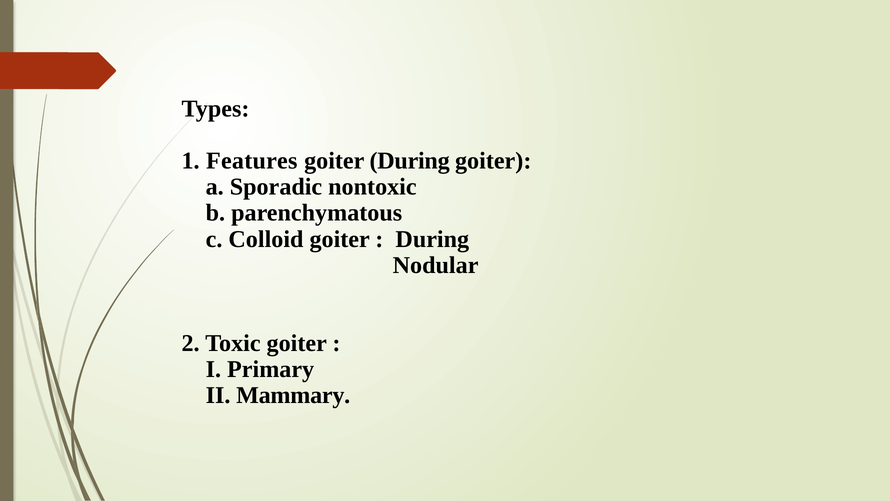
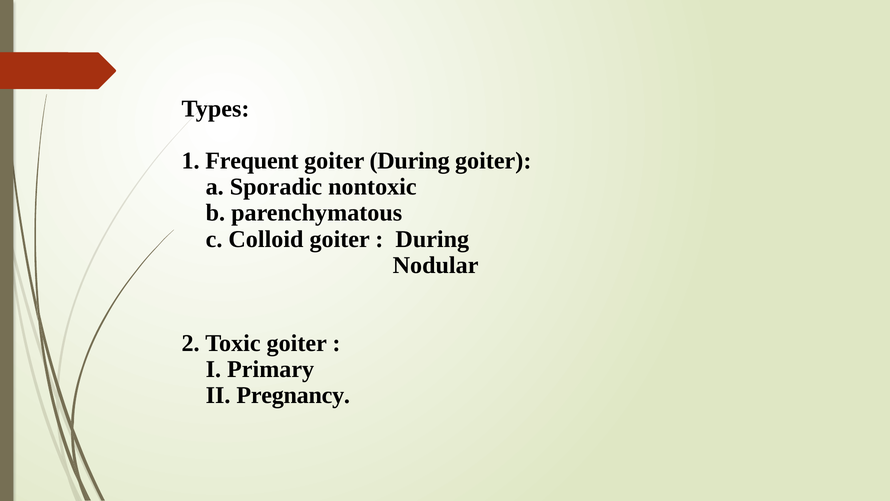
Features: Features -> Frequent (252, 161)
Mammary: Mammary -> Pregnancy (293, 395)
